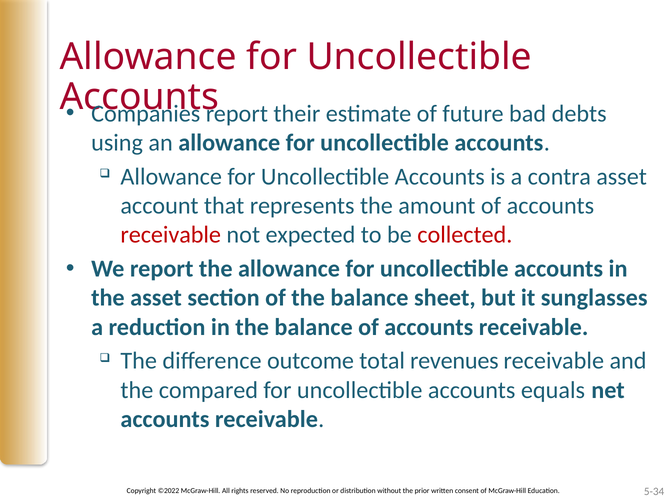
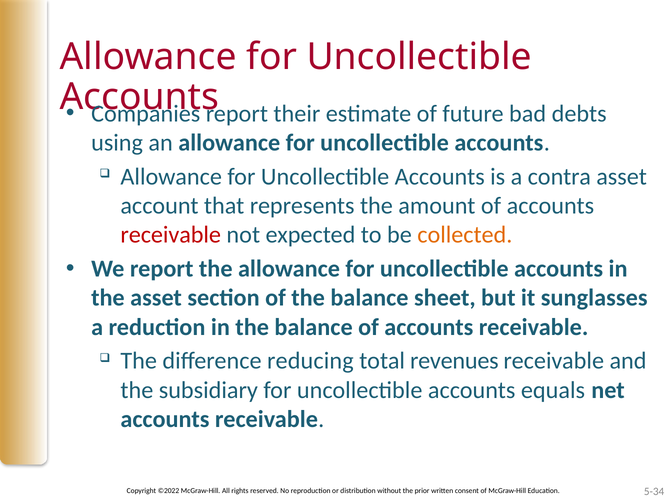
collected colour: red -> orange (465, 235)
outcome: outcome -> reducing (310, 360)
compared: compared -> subsidiary (208, 390)
